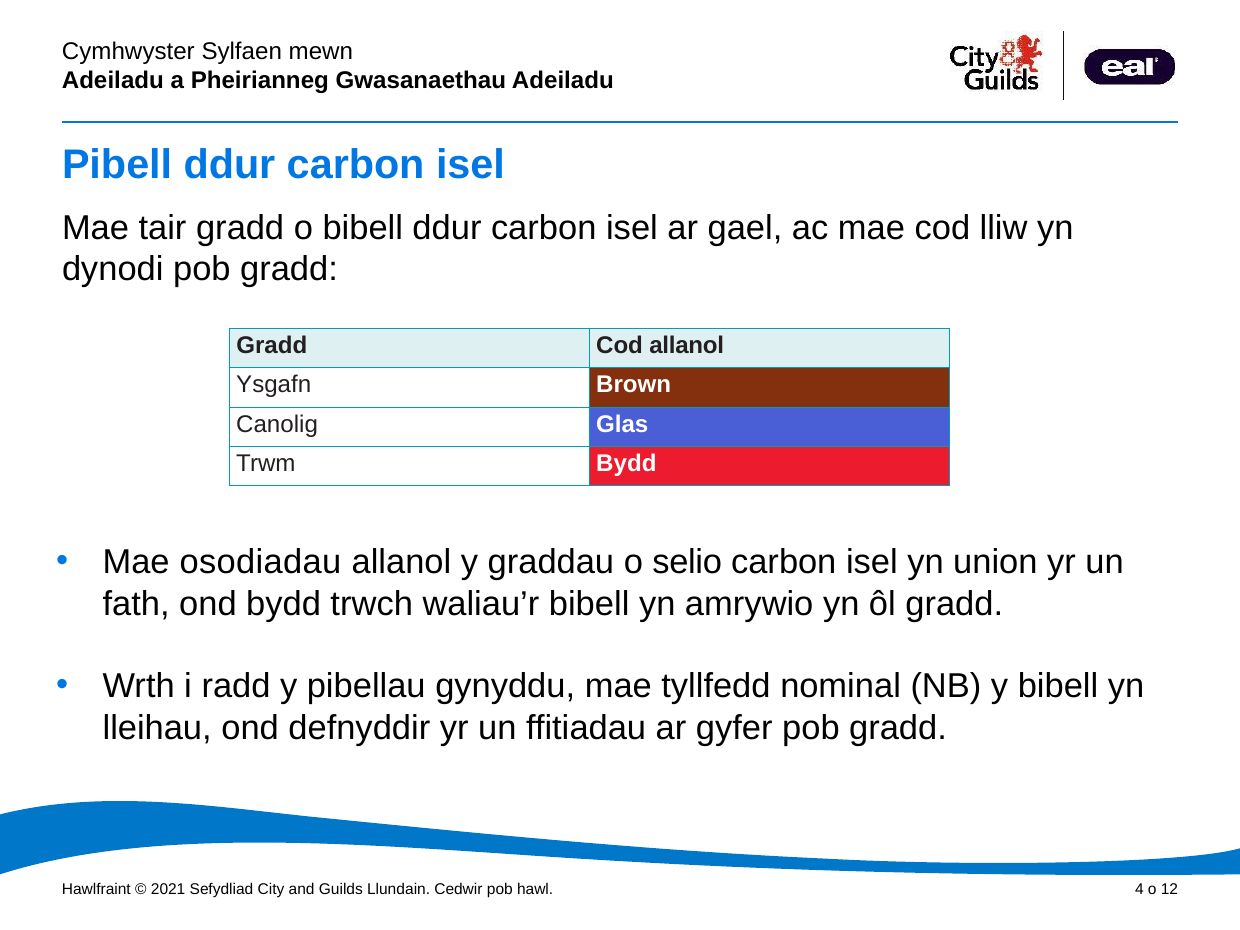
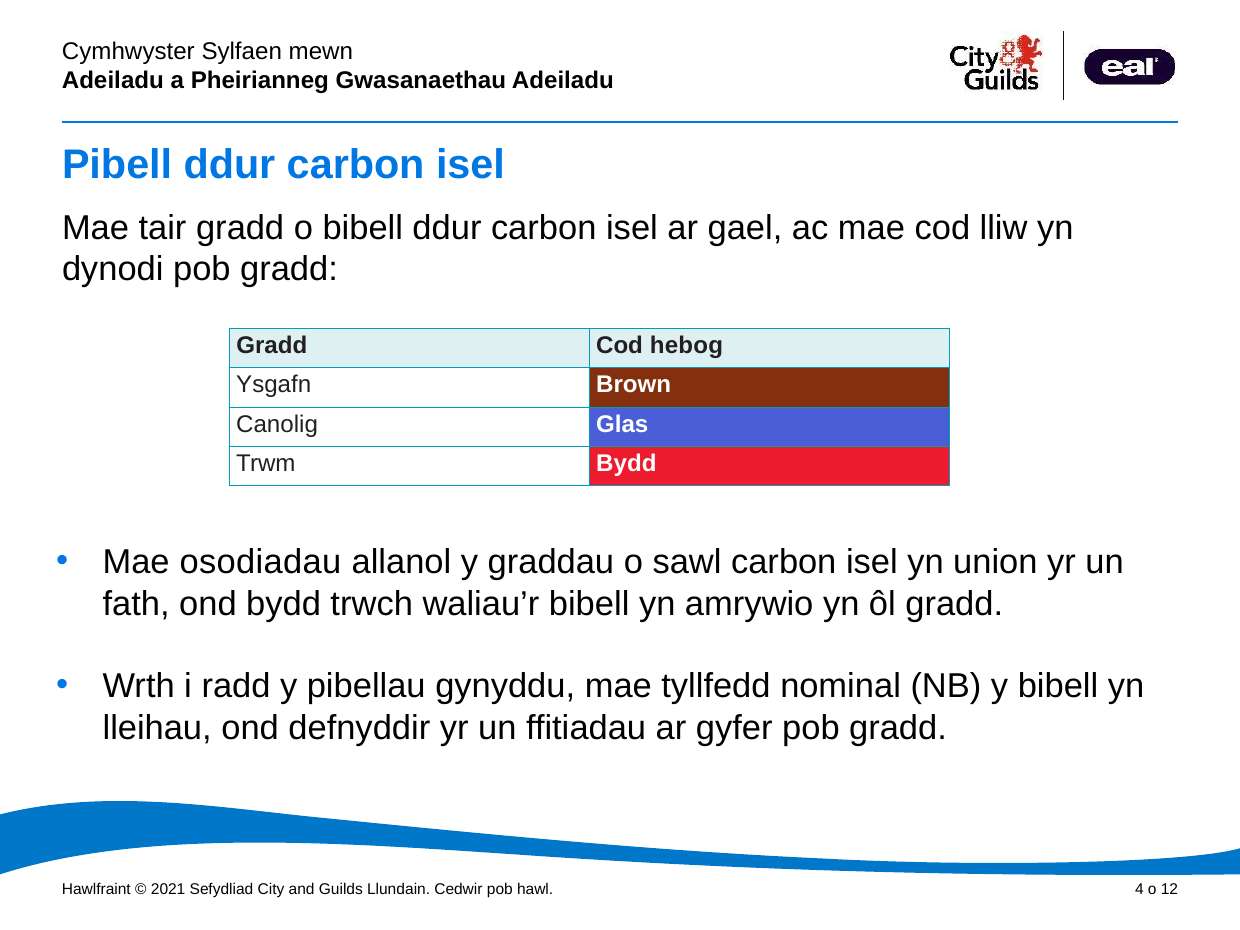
Cod allanol: allanol -> hebog (686, 345)
selio: selio -> sawl (687, 562)
